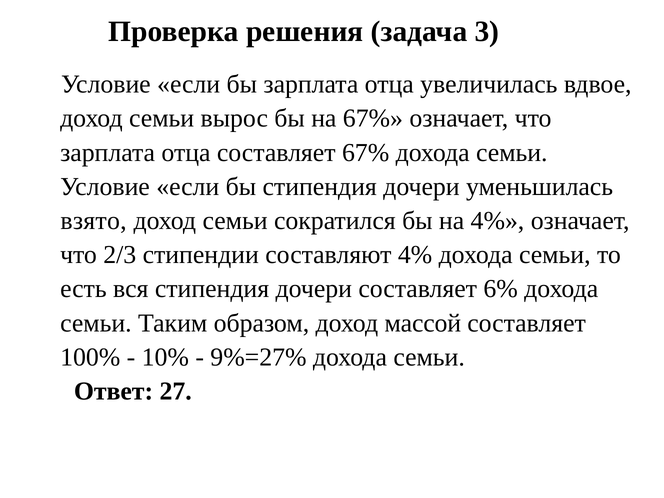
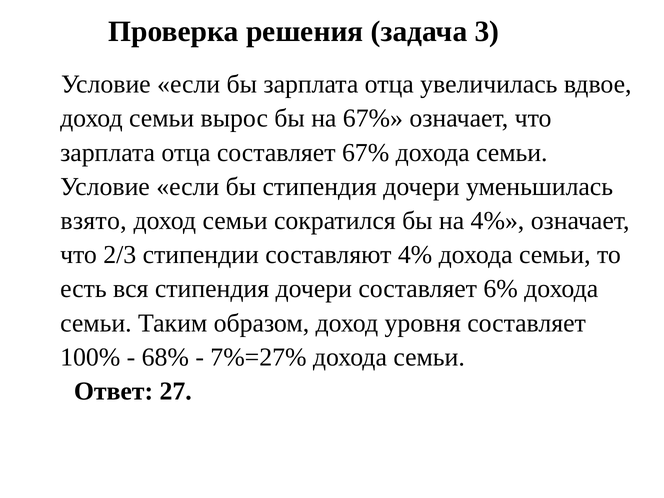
массой: массой -> уровня (423, 323)
10%: 10% -> 68% (165, 357)
9%=27%: 9%=27% -> 7%=27% (258, 357)
